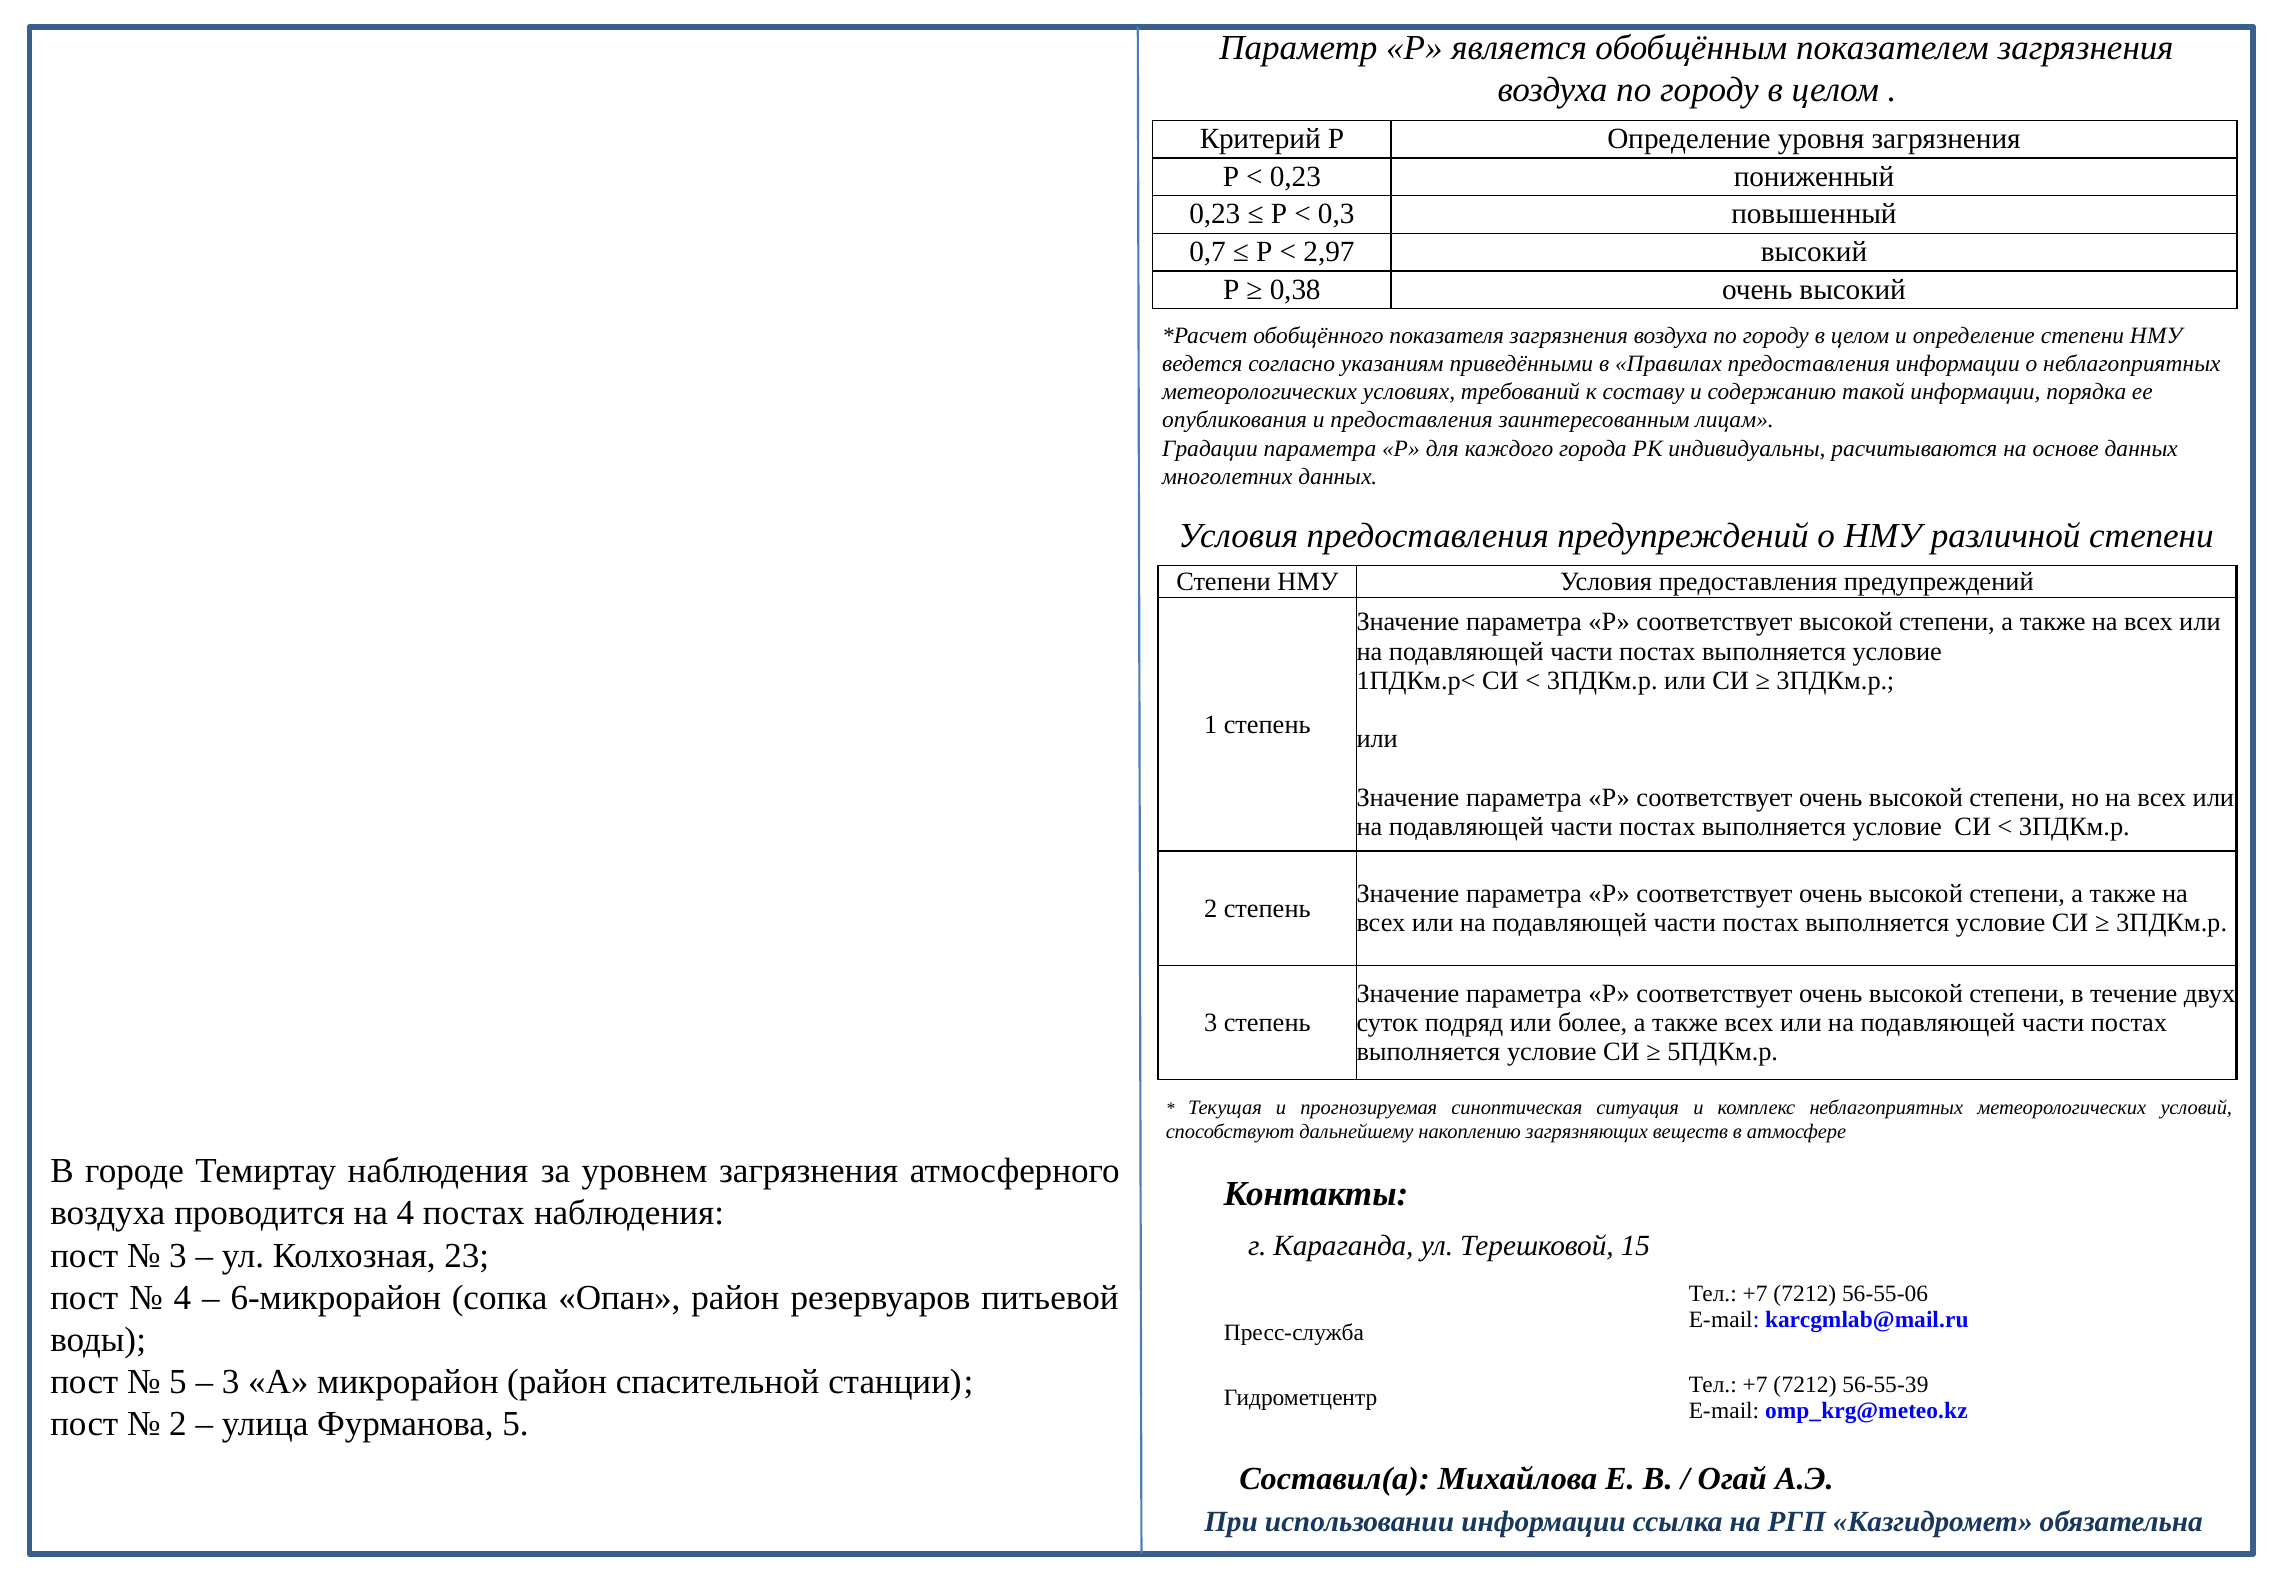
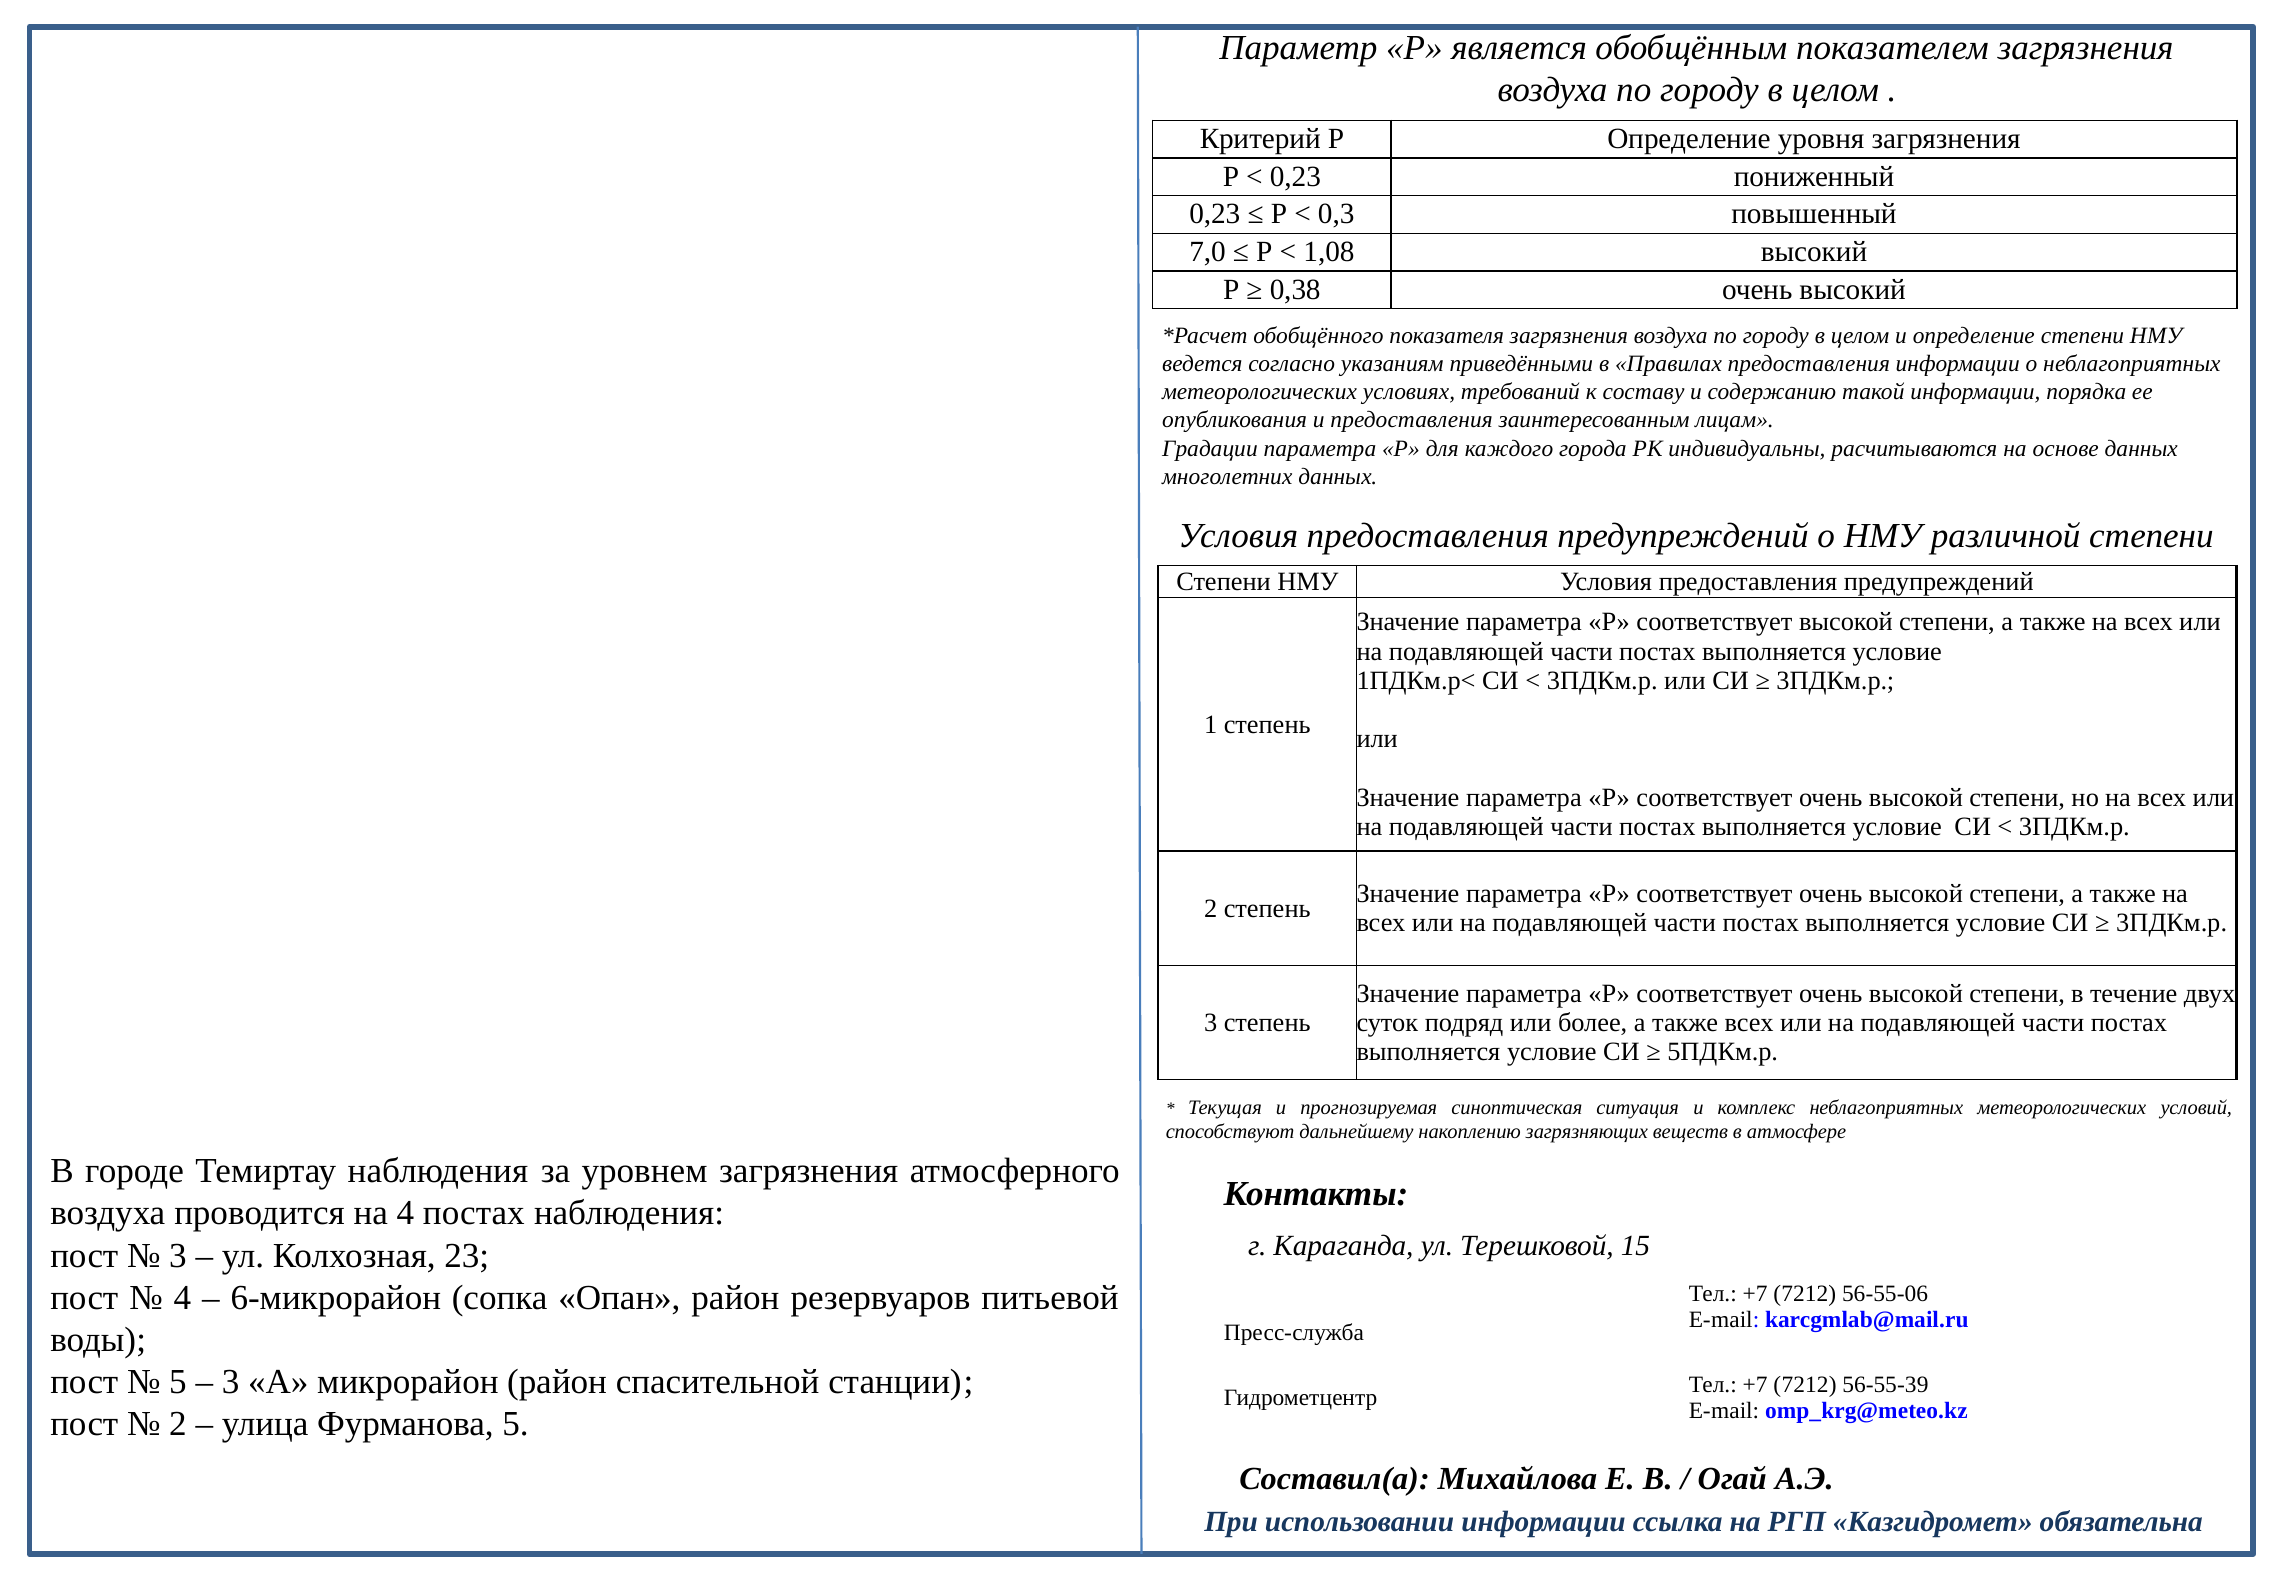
0,7: 0,7 -> 7,0 (1208, 252)
2,97: 2,97 -> 1,08 (1329, 252)
